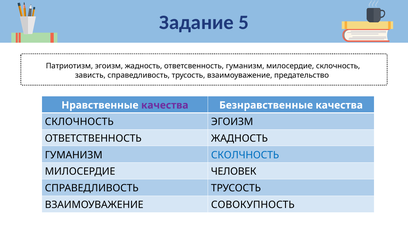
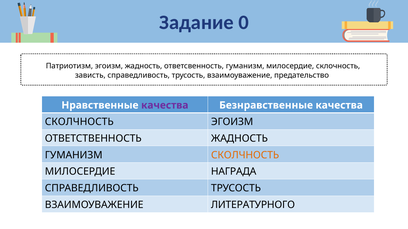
5: 5 -> 0 (244, 23)
СКЛОЧНОСТЬ: СКЛОЧНОСТЬ -> СКОЛЧНОСТЬ (79, 122)
СКОЛЧНОСТЬ colour: blue -> orange (245, 155)
ЧЕЛОВЕК: ЧЕЛОВЕК -> НАГРАДА (234, 172)
СОВОКУПНОСТЬ: СОВОКУПНОСТЬ -> ЛИТЕРАТУРНОГО (253, 205)
